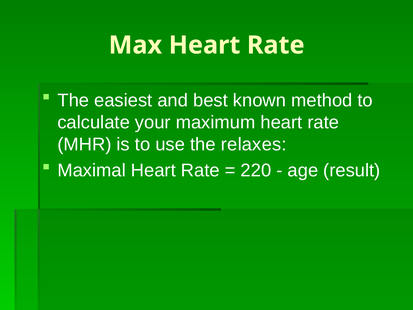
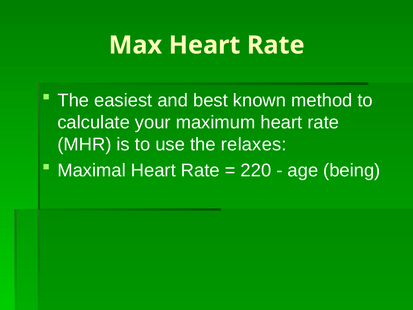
result: result -> being (352, 170)
